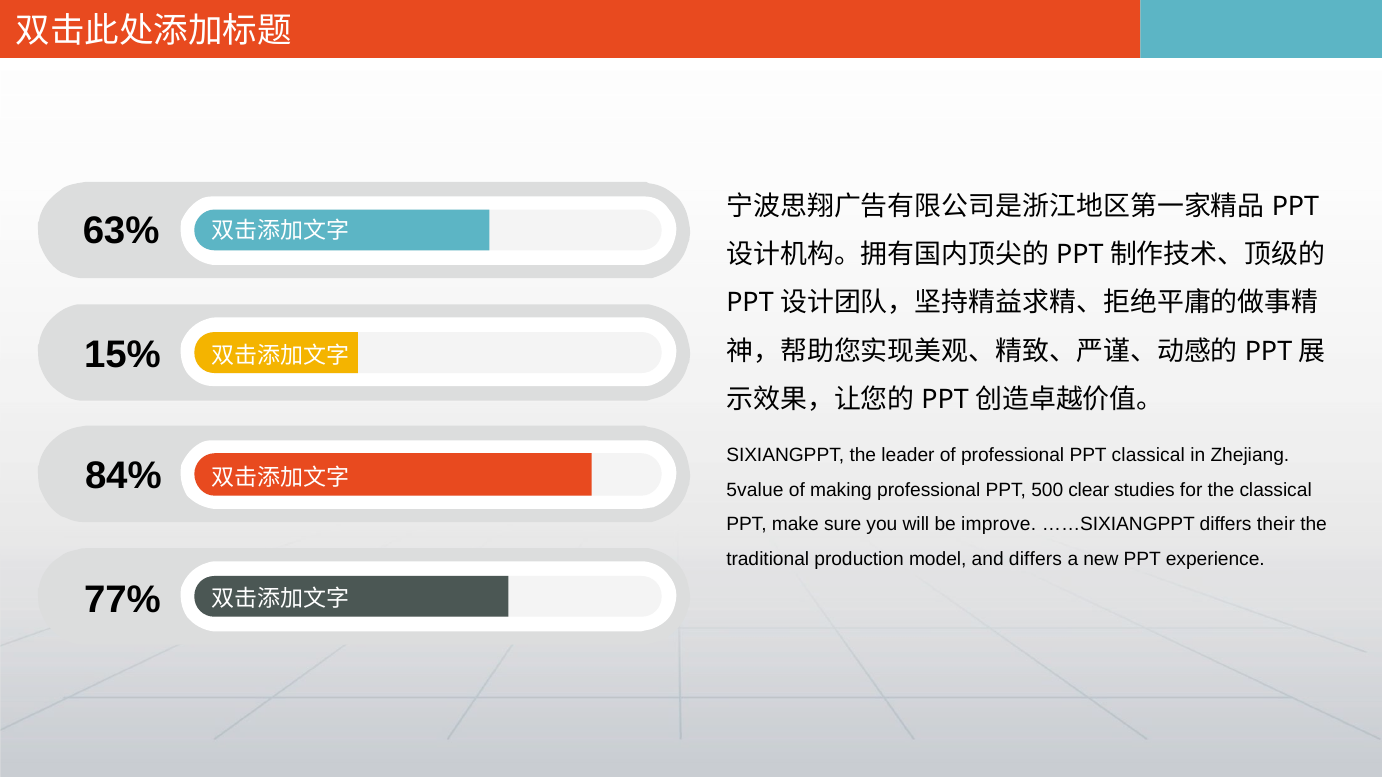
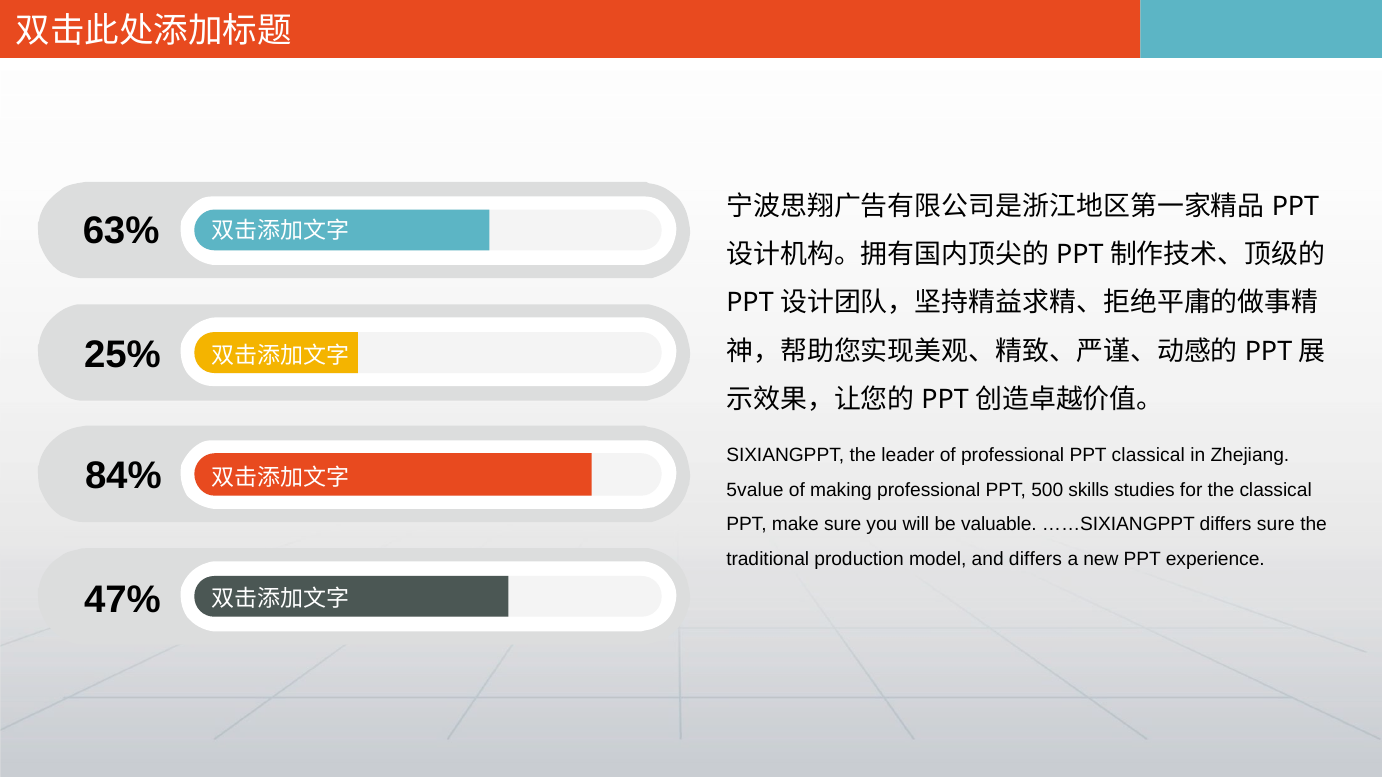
15%: 15% -> 25% (122, 355)
clear: clear -> skills (1089, 490)
improve: improve -> valuable (999, 525)
differs their: their -> sure (1276, 525)
77%: 77% -> 47% (122, 600)
